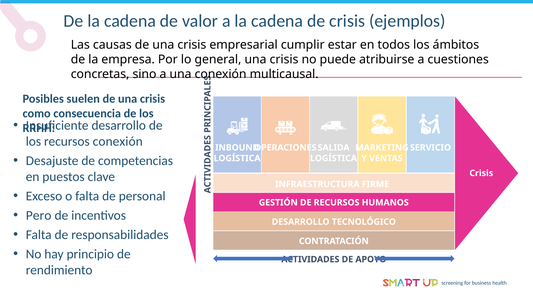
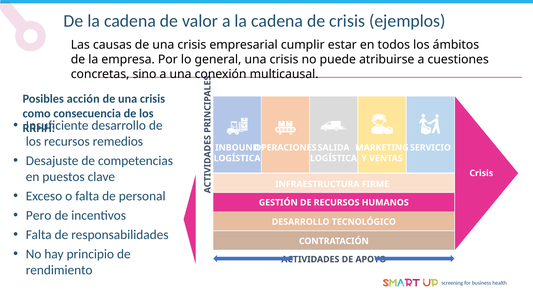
suelen: suelen -> acción (83, 99)
recursos conexión: conexión -> remedios (118, 141)
